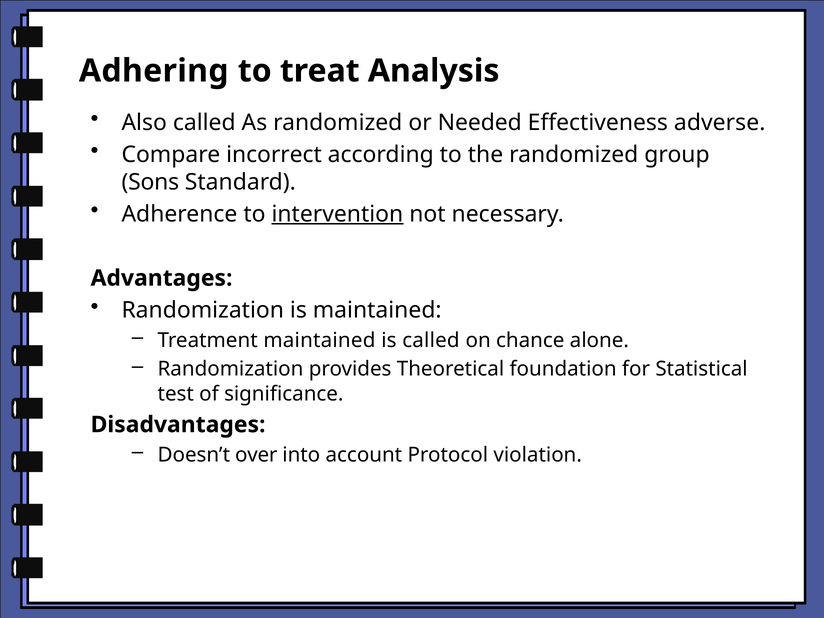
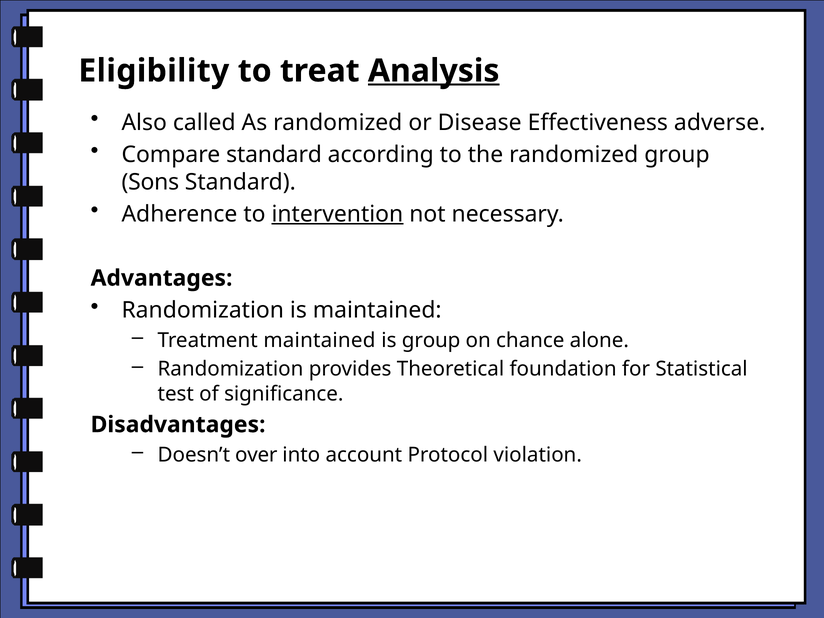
Adhering: Adhering -> Eligibility (154, 71)
Analysis underline: none -> present (434, 71)
Needed: Needed -> Disease (480, 122)
Compare incorrect: incorrect -> standard (274, 155)
is called: called -> group (431, 340)
